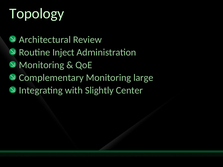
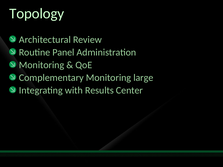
Inject: Inject -> Panel (63, 52)
Slightly: Slightly -> Results (99, 91)
